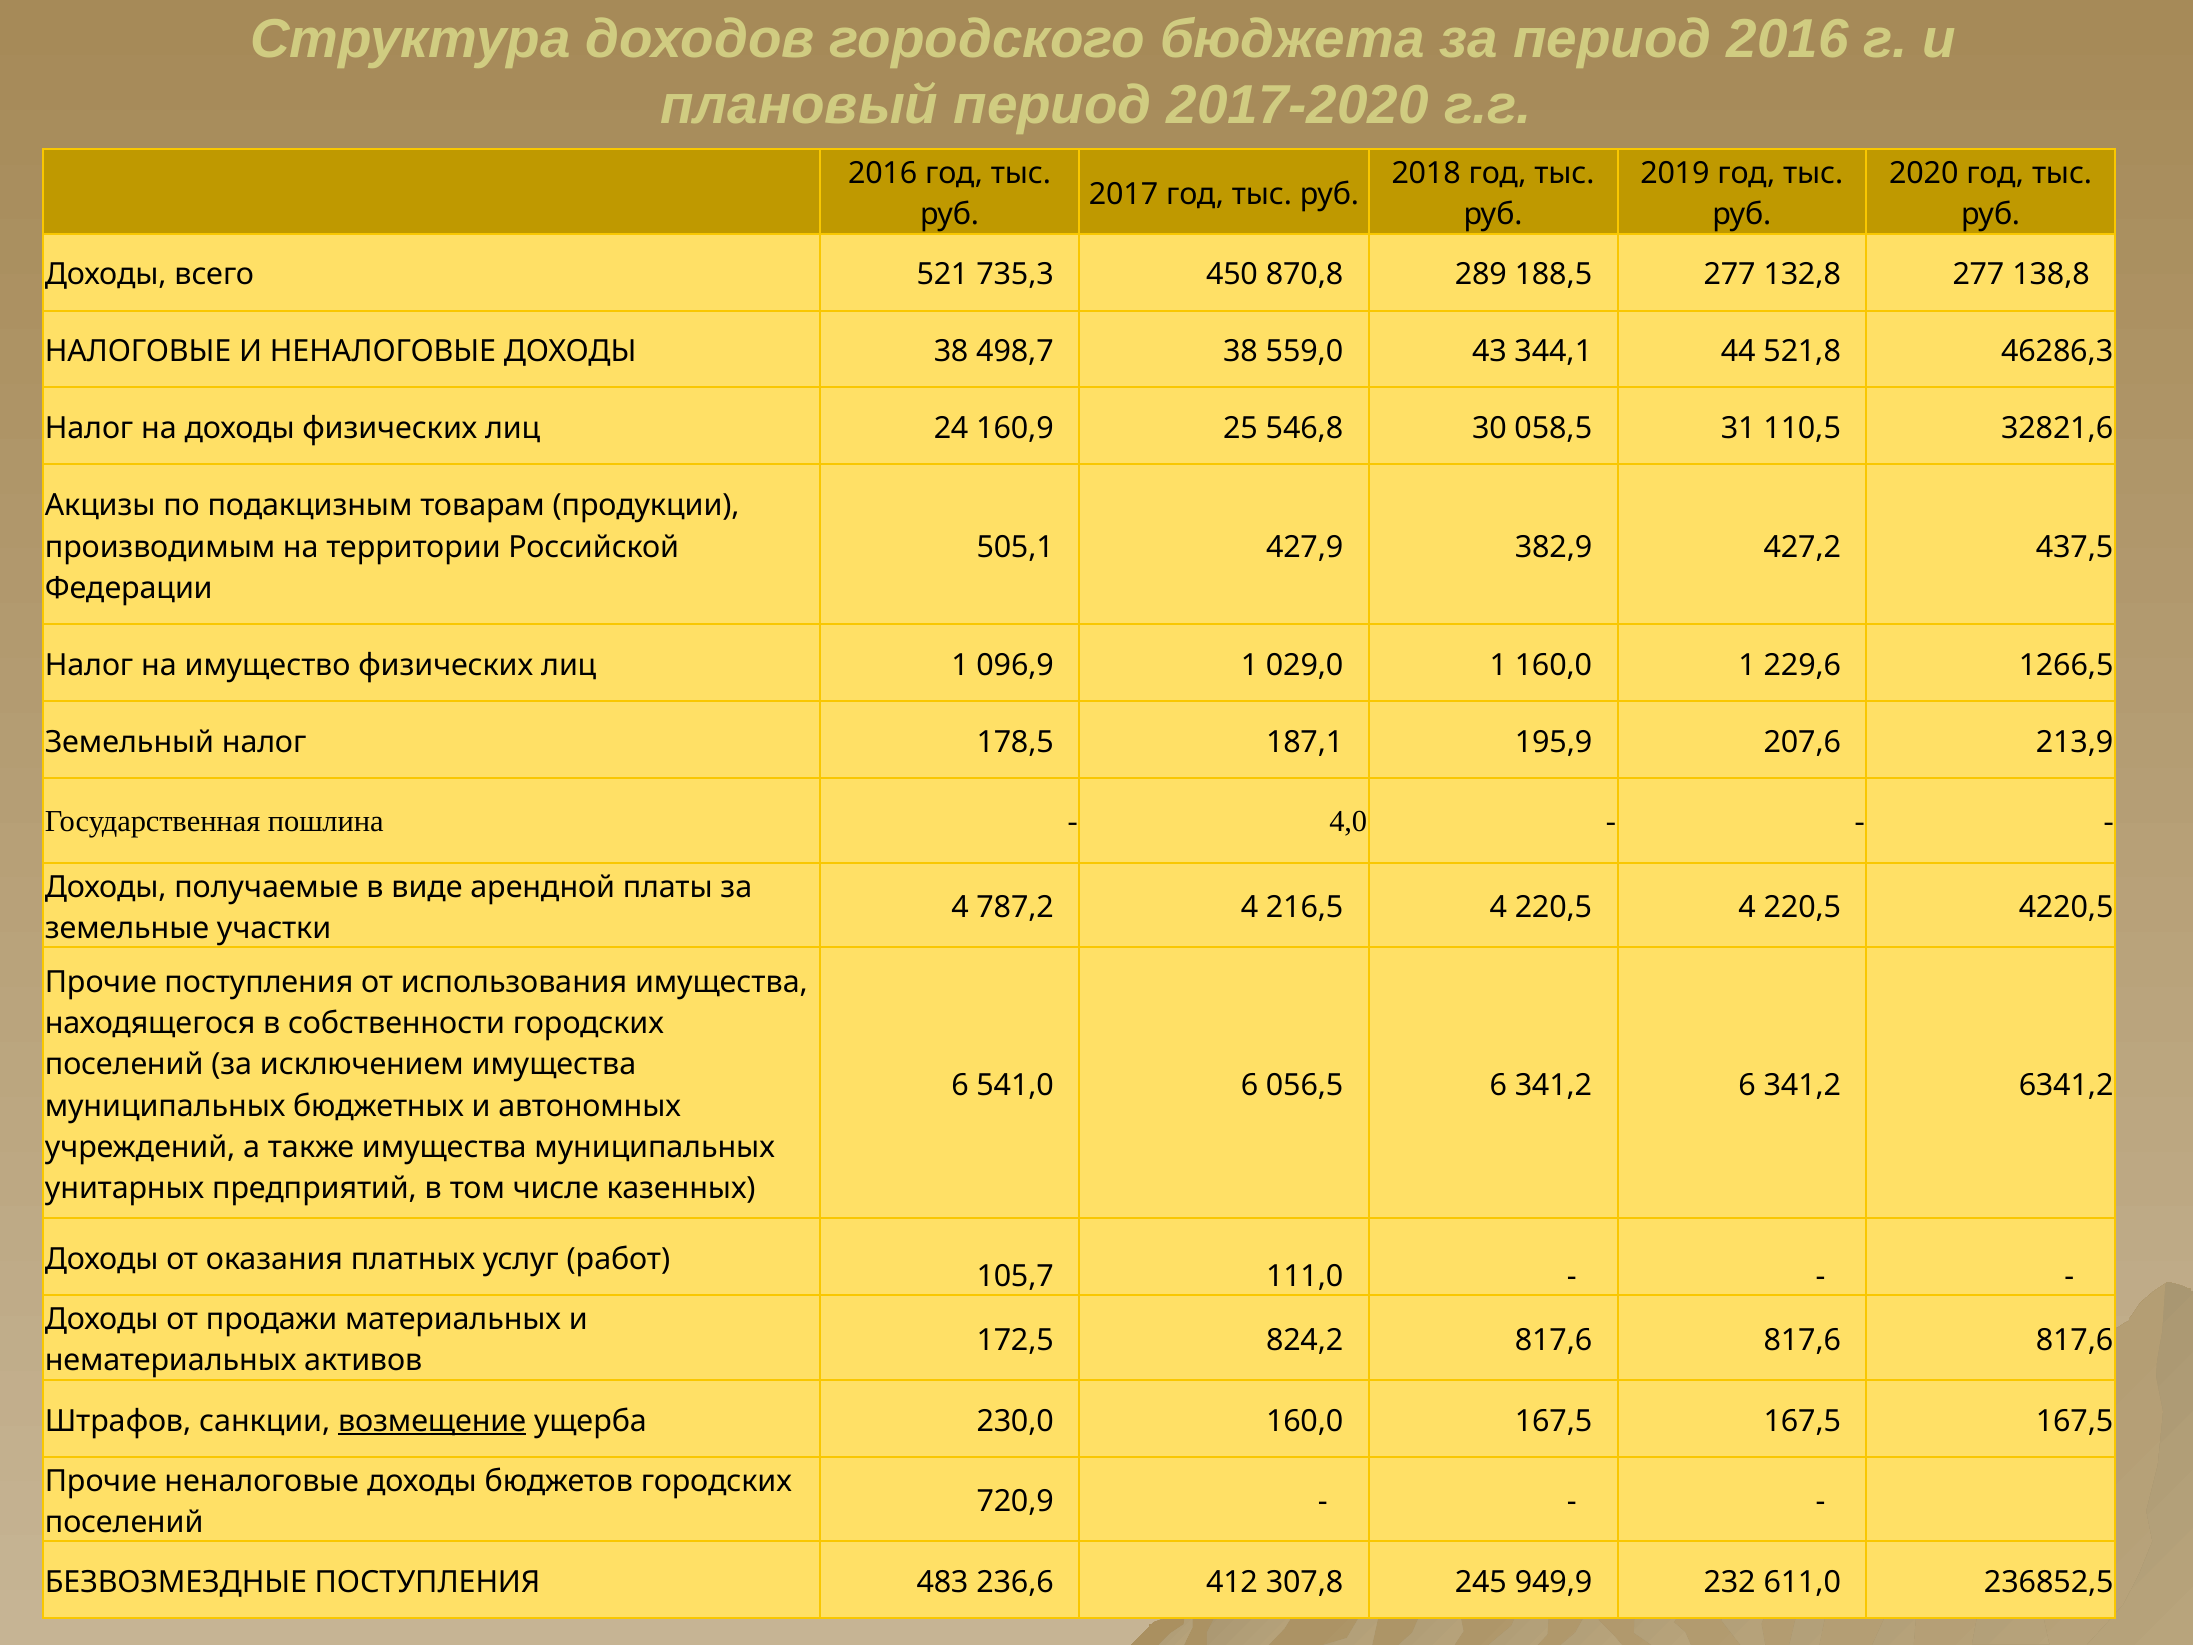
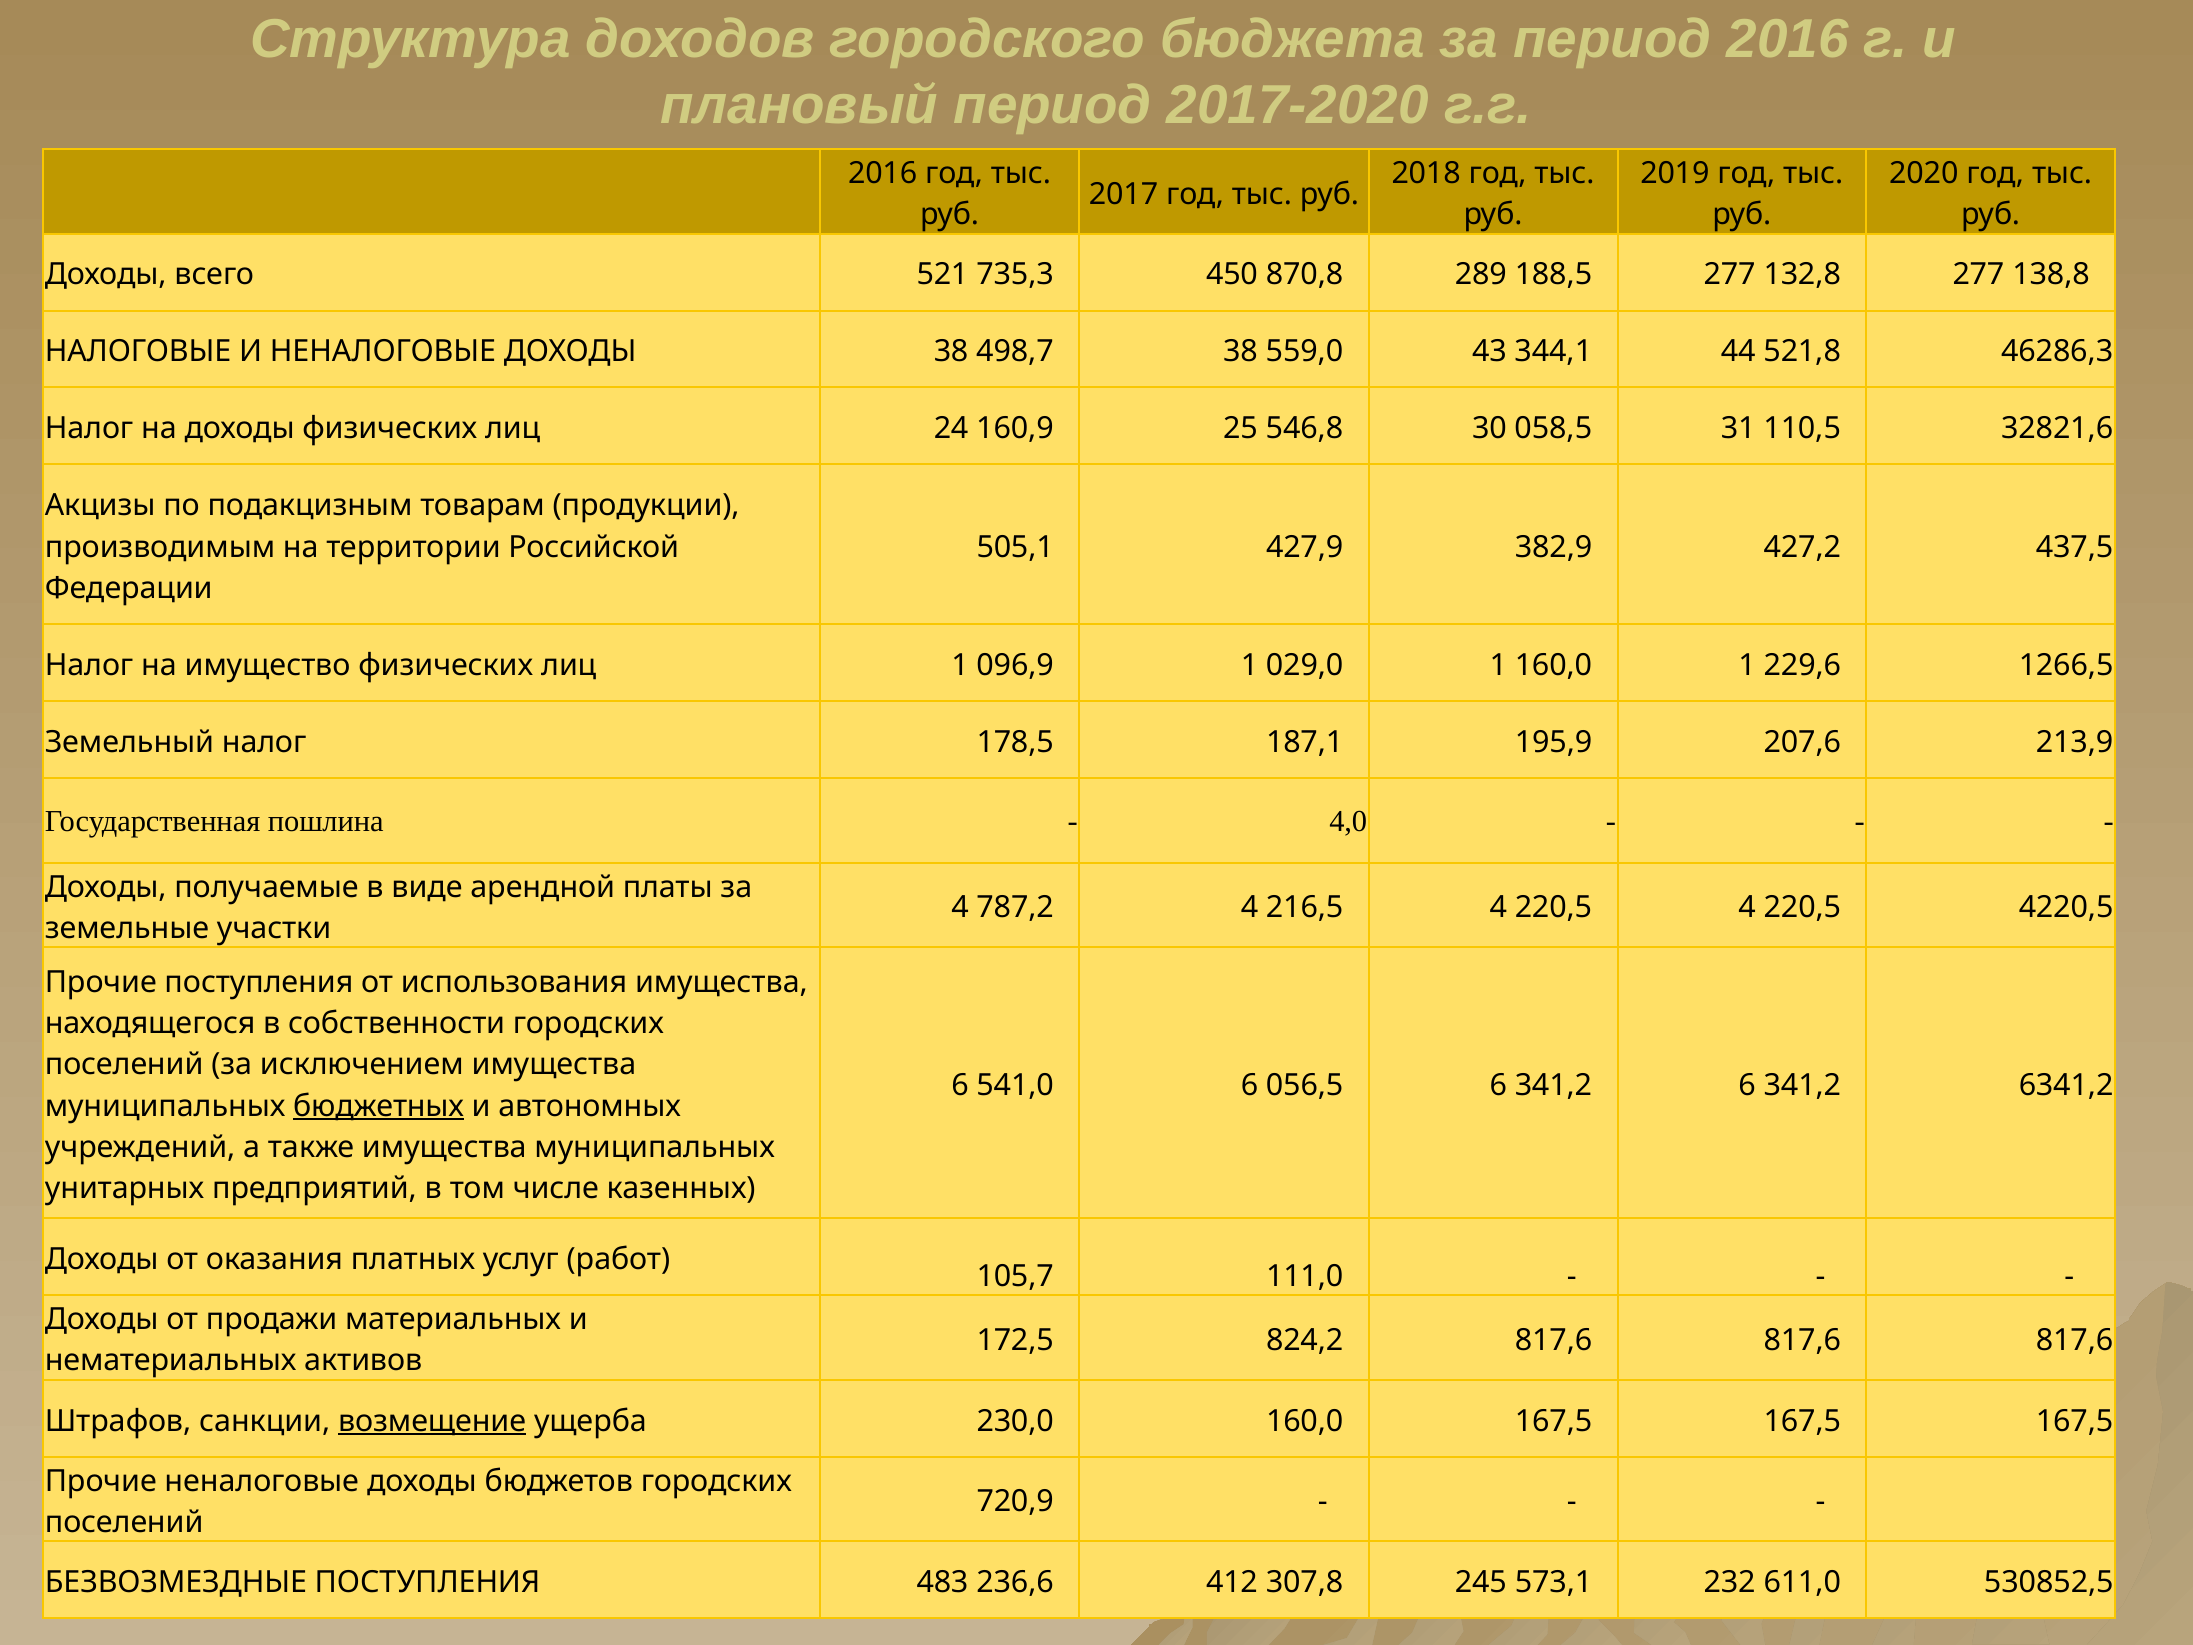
бюджетных underline: none -> present (379, 1106)
949,9: 949,9 -> 573,1 (1554, 1582)
236852,5: 236852,5 -> 530852,5 (2049, 1582)
